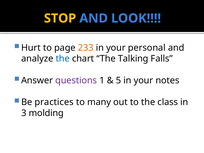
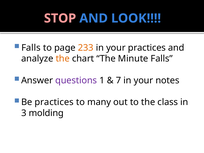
STOP colour: yellow -> pink (60, 18)
Hurt: Hurt -> Falls (31, 48)
your personal: personal -> practices (147, 48)
the colour: blue -> orange (63, 59)
Talking: Talking -> Minute (133, 59)
5: 5 -> 7 (118, 80)
